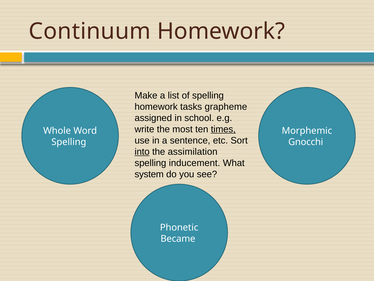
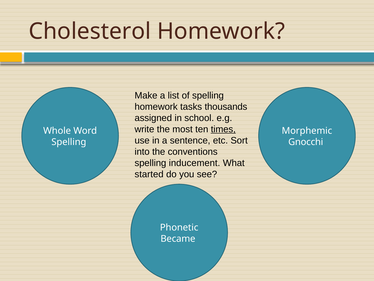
Continuum: Continuum -> Cholesterol (90, 31)
grapheme: grapheme -> thousands (226, 107)
into underline: present -> none (142, 151)
assimilation: assimilation -> conventions (193, 151)
system: system -> started (149, 174)
